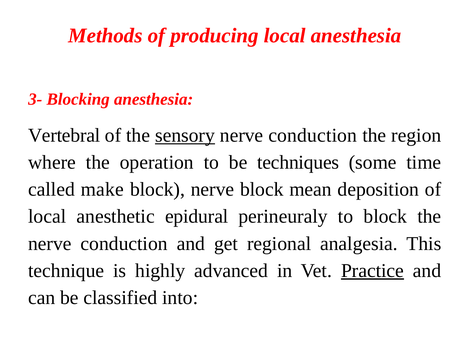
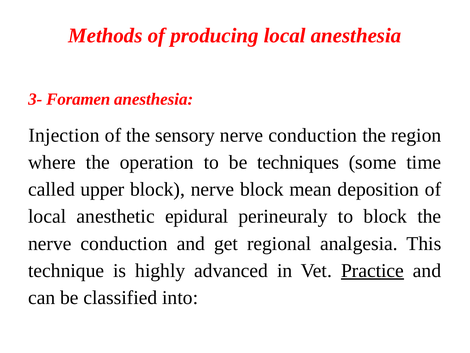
Blocking: Blocking -> Foramen (78, 99)
Vertebral: Vertebral -> Injection (64, 135)
sensory underline: present -> none (185, 135)
make: make -> upper (103, 189)
